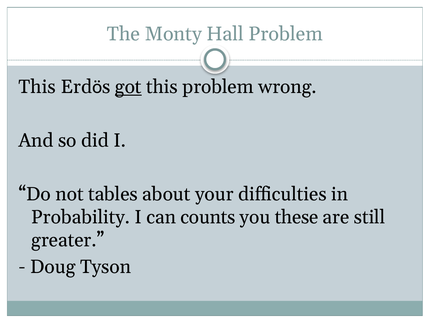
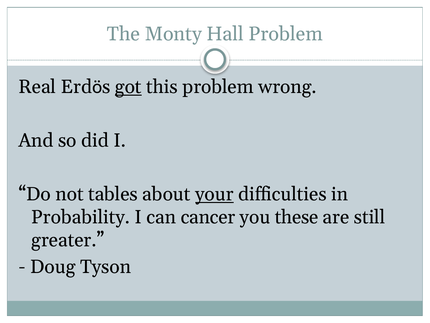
This: This -> Real (37, 87)
your underline: none -> present (214, 194)
counts: counts -> cancer (208, 217)
